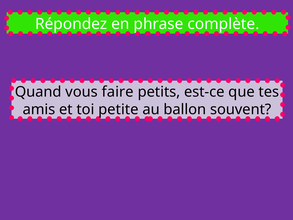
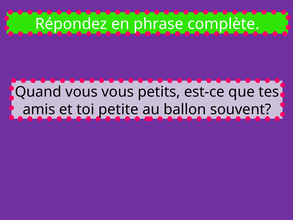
vous faire: faire -> vous (118, 92)
